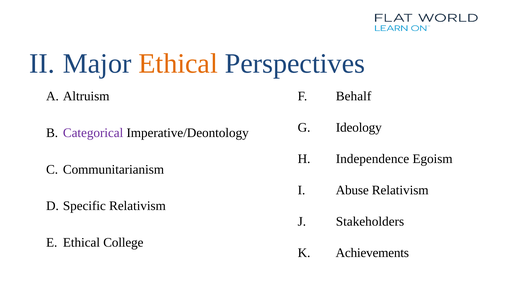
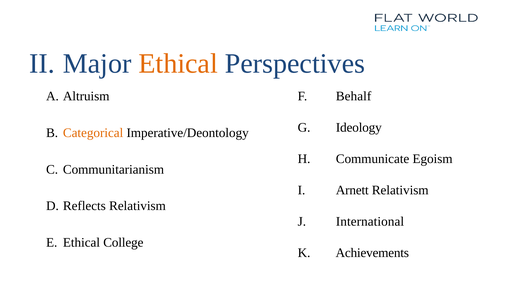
Categorical colour: purple -> orange (93, 133)
Independence: Independence -> Communicate (373, 159)
Abuse: Abuse -> Arnett (352, 190)
Specific: Specific -> Reflects (84, 206)
Stakeholders: Stakeholders -> International (370, 222)
